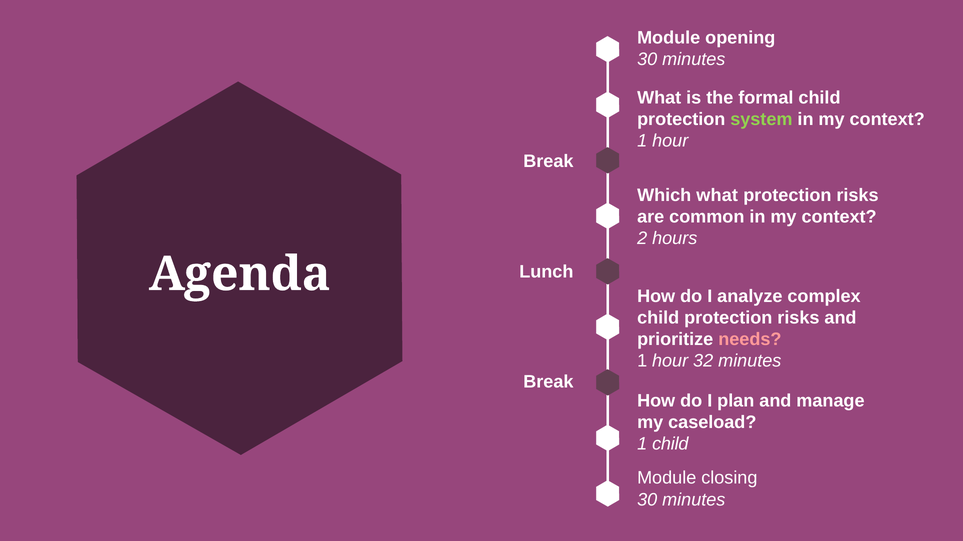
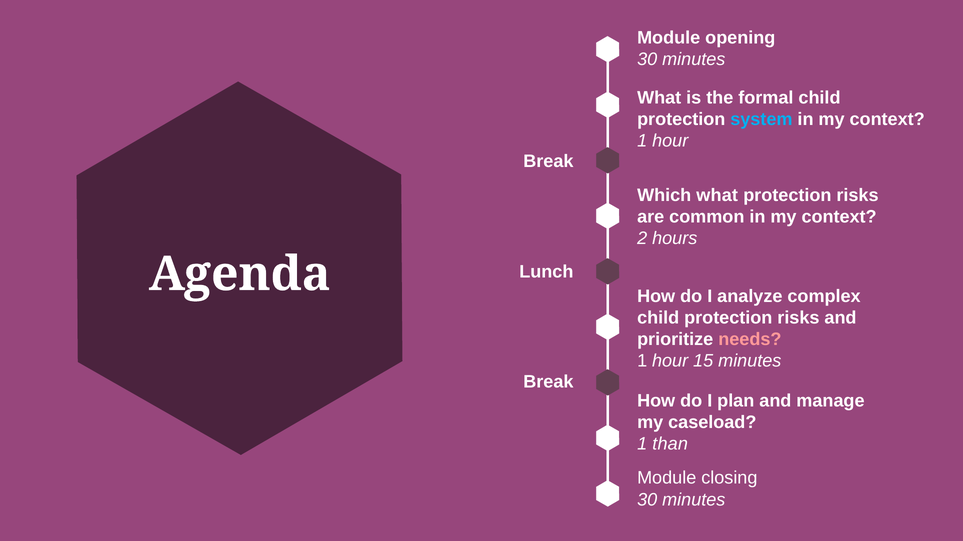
system colour: light green -> light blue (761, 119)
32: 32 -> 15 (703, 362)
1 child: child -> than (670, 445)
